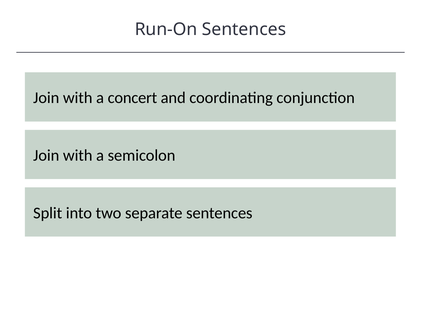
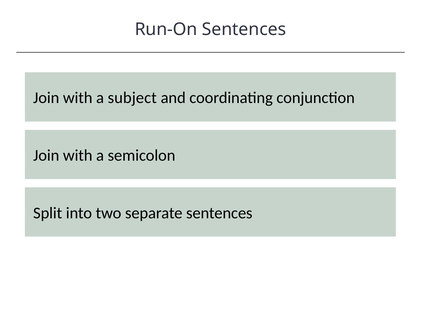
concert: concert -> subject (132, 98)
